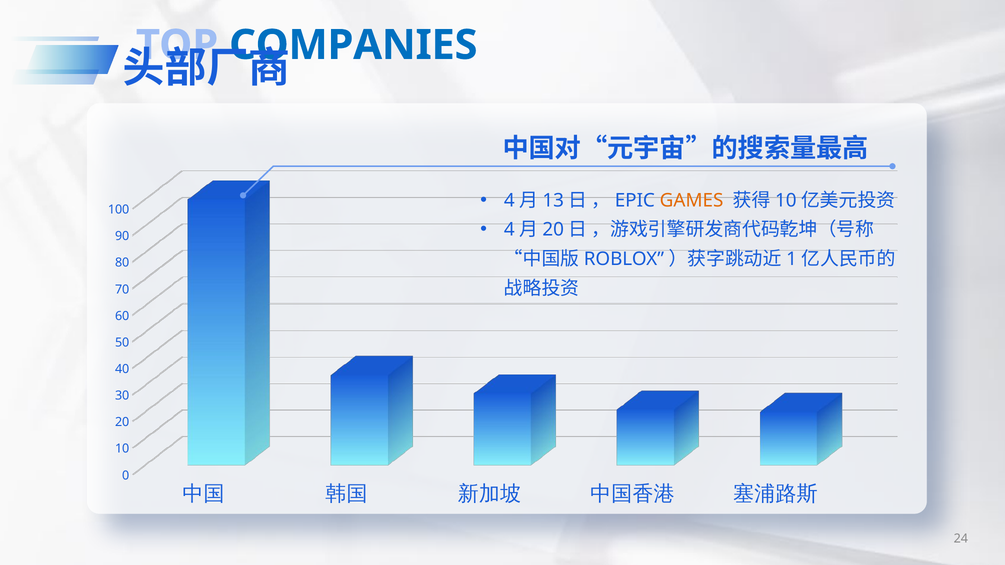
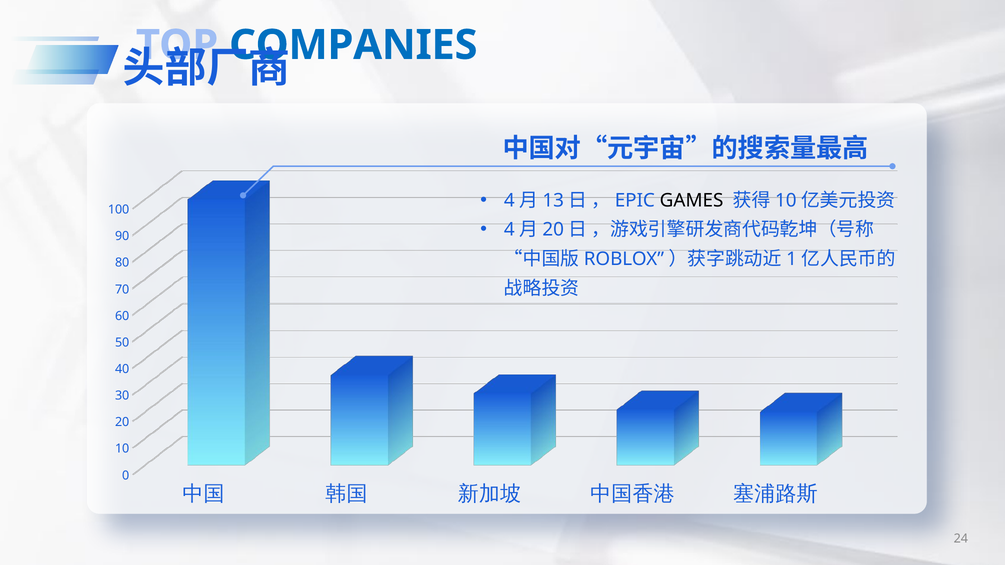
GAMES colour: orange -> black (692, 200)
